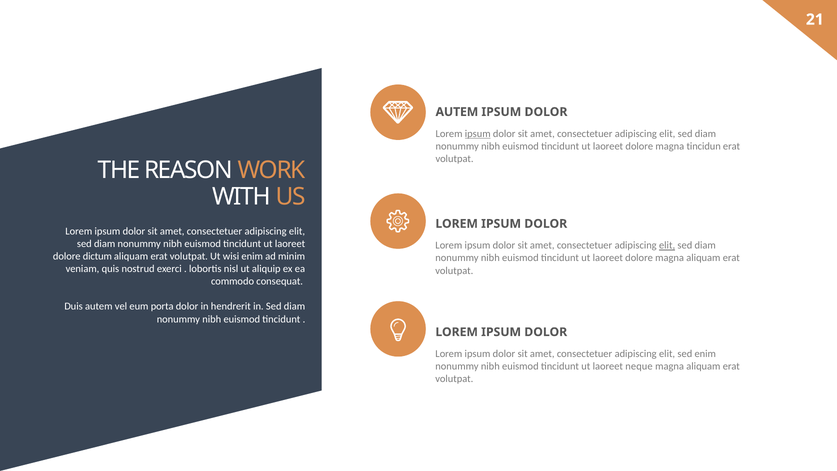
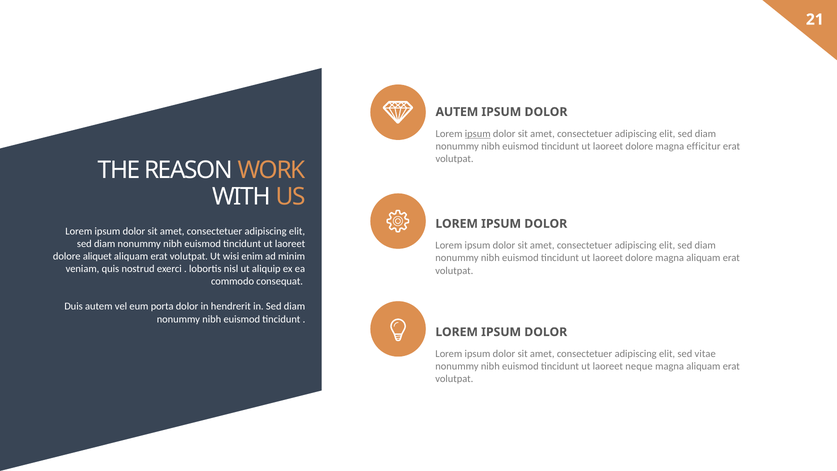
tincidun: tincidun -> efficitur (704, 146)
elit underline: present -> none (667, 245)
dictum: dictum -> aliquet (97, 256)
sed enim: enim -> vitae (705, 354)
